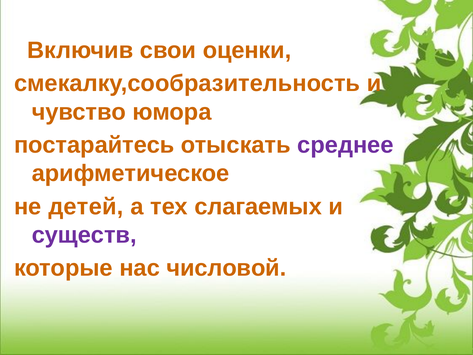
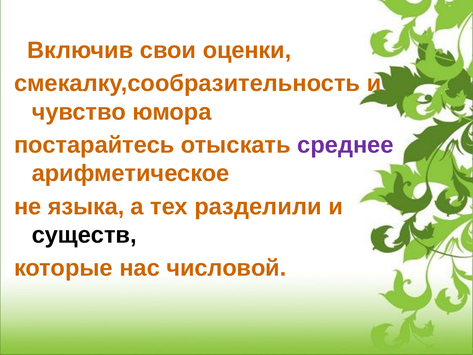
детей: детей -> языка (86, 206)
слагаемых: слагаемых -> разделили (258, 206)
существ colour: purple -> black (84, 235)
